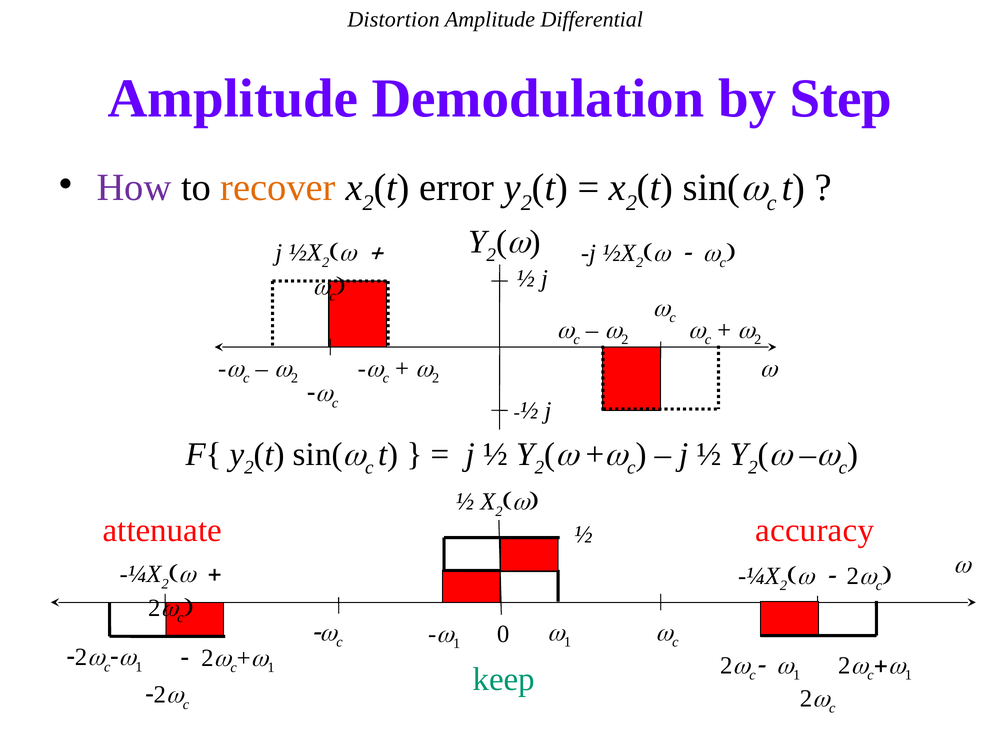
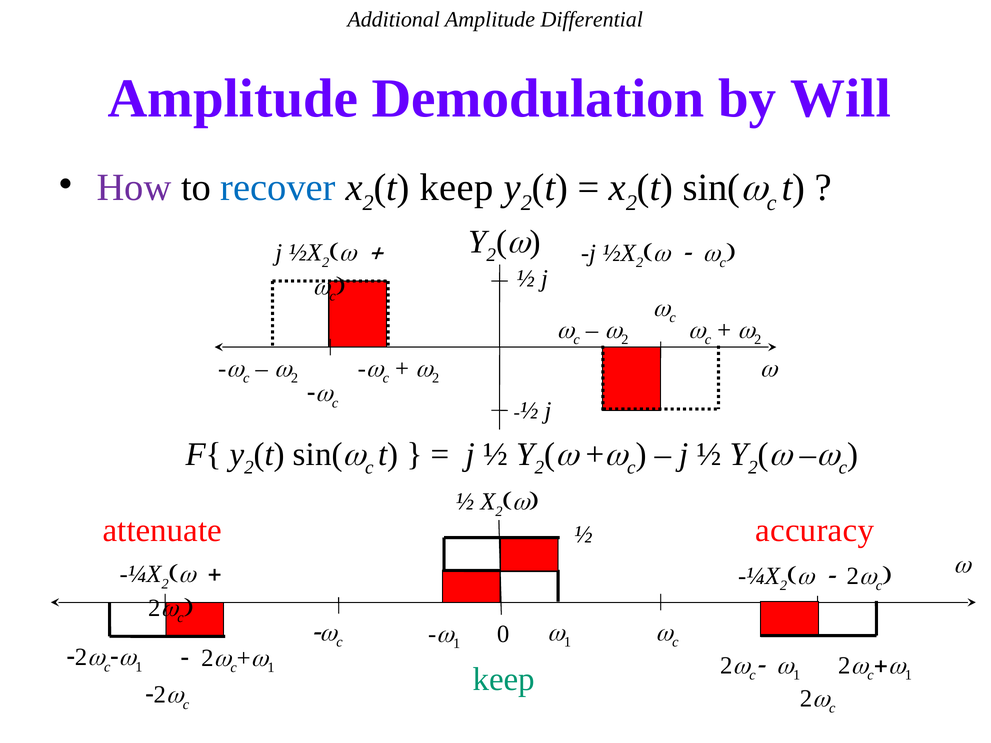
Distortion: Distortion -> Additional (394, 20)
Step: Step -> Will (841, 99)
recover colour: orange -> blue (278, 188)
t error: error -> keep (456, 188)
